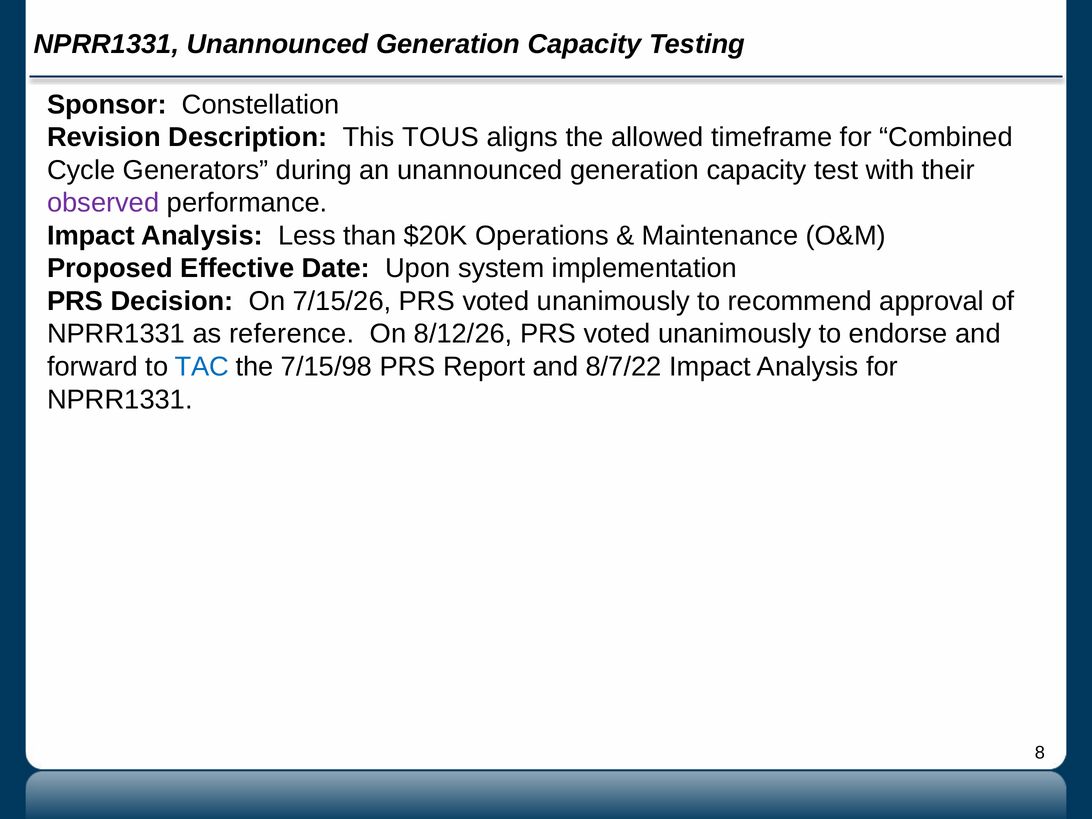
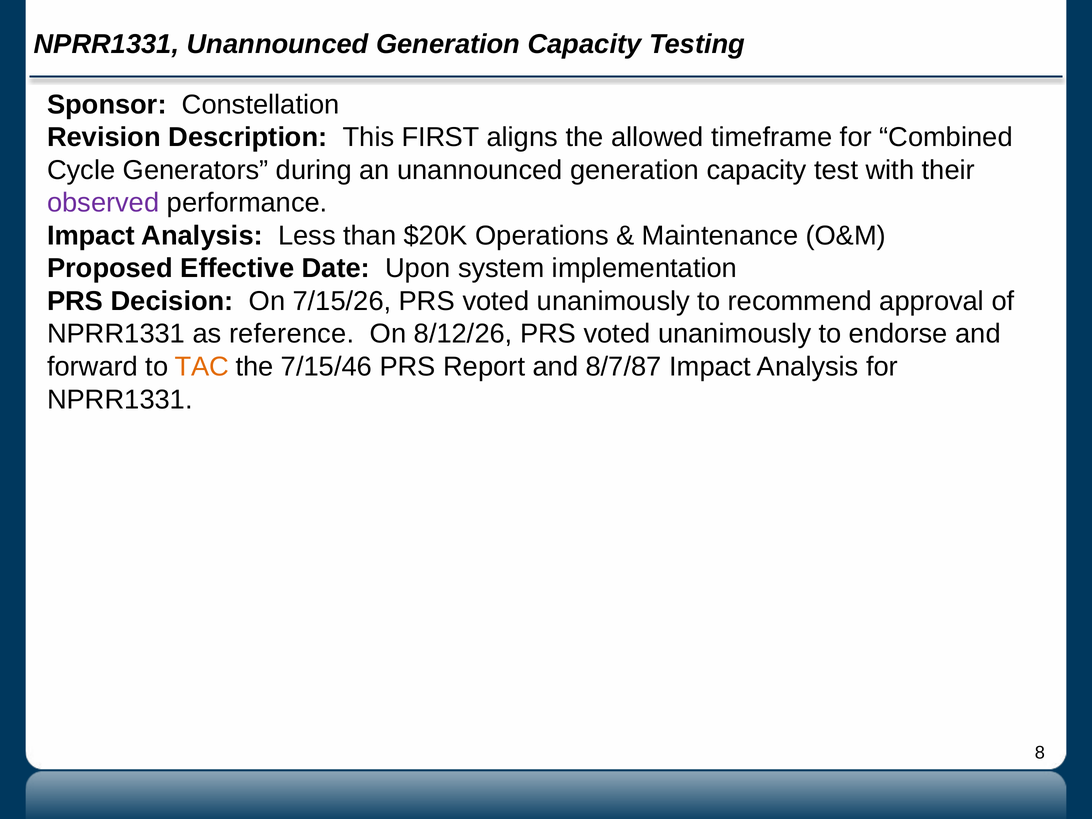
TOUS: TOUS -> FIRST (441, 137)
TAC colour: blue -> orange (202, 367)
7/15/98: 7/15/98 -> 7/15/46 (326, 367)
8/7/22: 8/7/22 -> 8/7/87 (624, 367)
